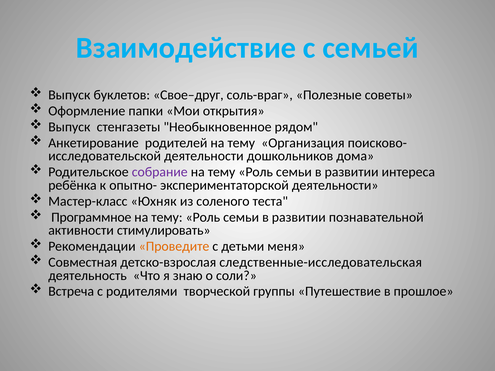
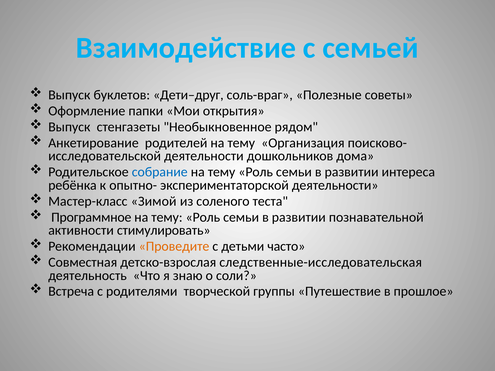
Свое–друг: Свое–друг -> Дети–друг (188, 95)
собрание colour: purple -> blue (160, 172)
Юхняк: Юхняк -> Зимой (154, 201)
меня: меня -> часто (286, 246)
